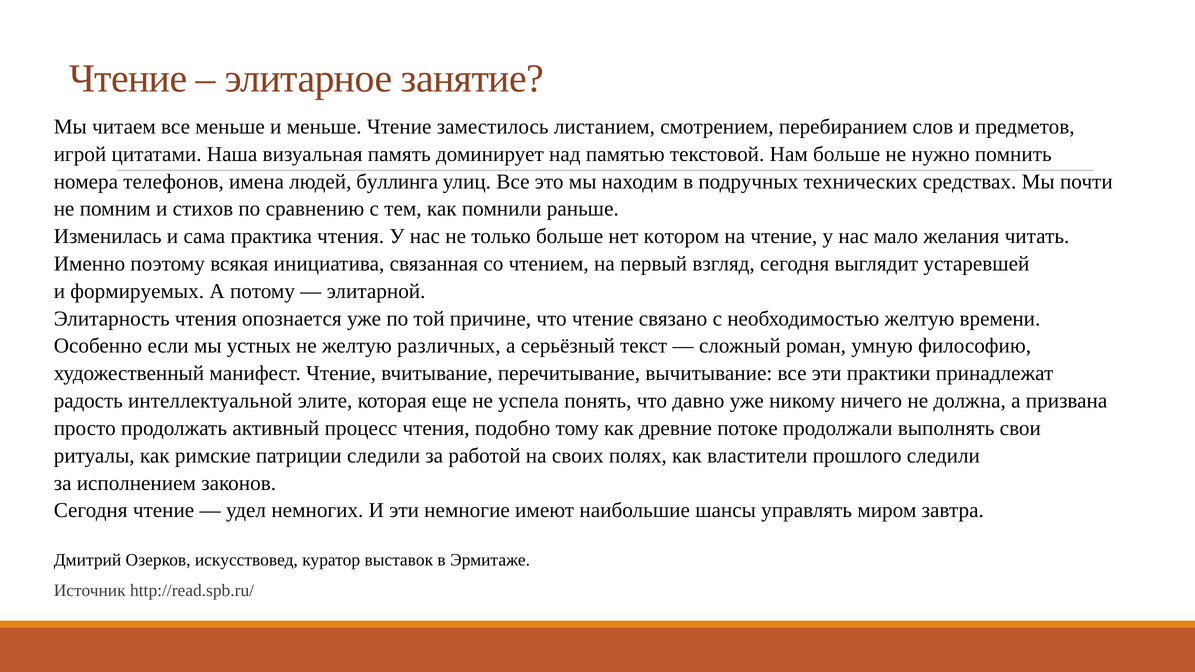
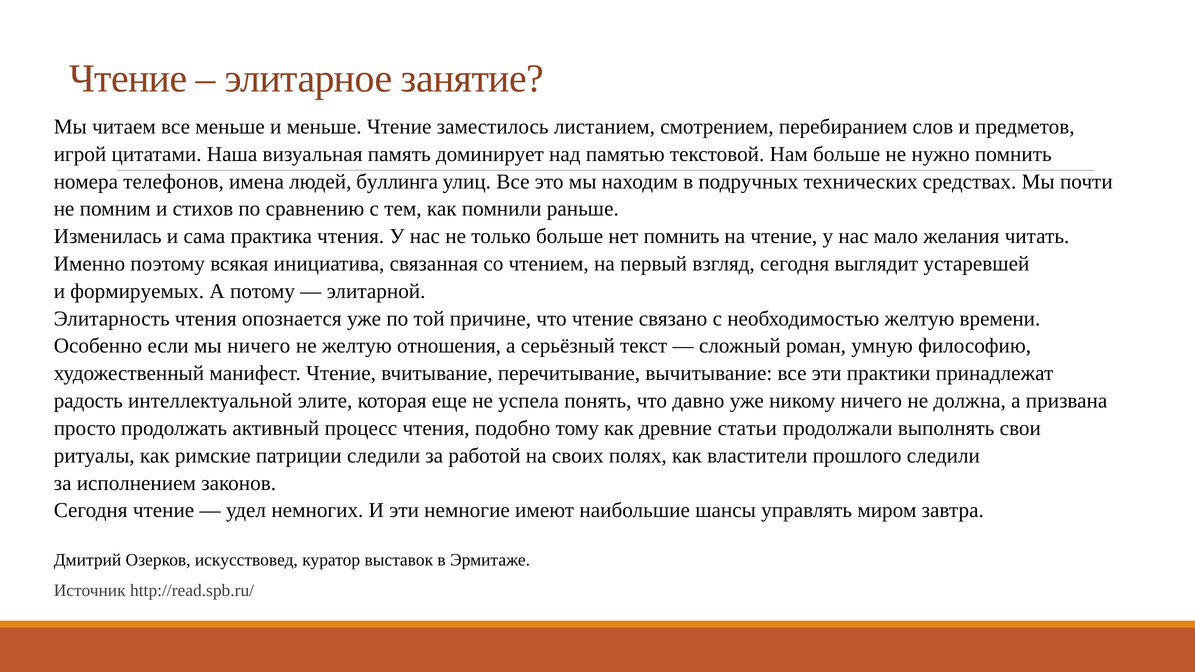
нет котором: котором -> помнить (682, 236)
мы устных: устных -> ничего (259, 346)
различных: различных -> отношения (449, 346)
потоке: потоке -> статьи (747, 428)
